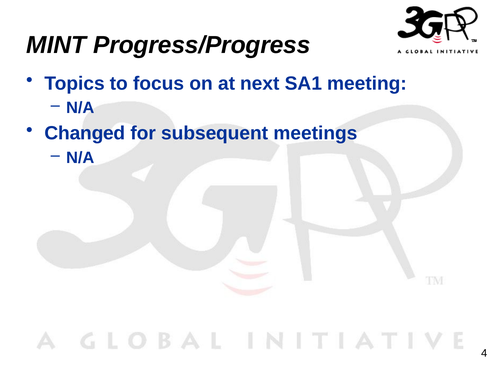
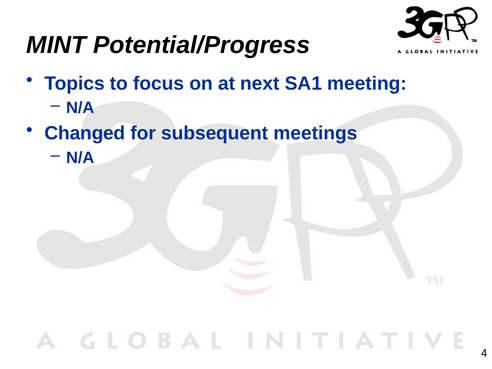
Progress/Progress: Progress/Progress -> Potential/Progress (202, 45)
